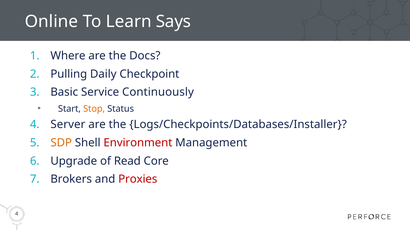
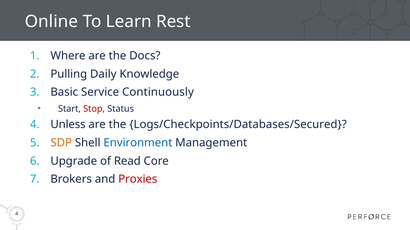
Says: Says -> Rest (173, 22)
Checkpoint: Checkpoint -> Knowledge (149, 74)
Stop colour: orange -> red (94, 109)
Server: Server -> Unless (68, 125)
Logs/Checkpoints/Databases/Installer: Logs/Checkpoints/Databases/Installer -> Logs/Checkpoints/Databases/Secured (238, 125)
Environment colour: red -> blue (138, 143)
